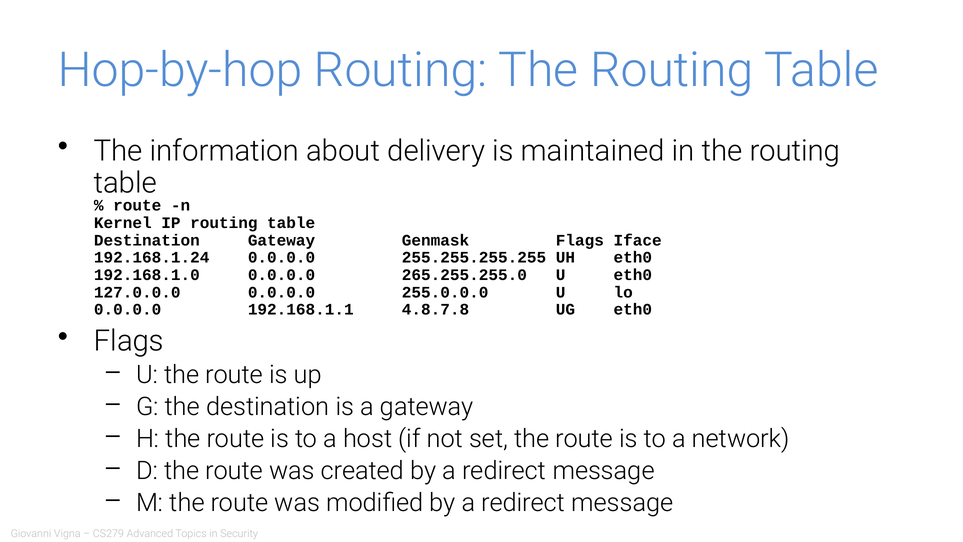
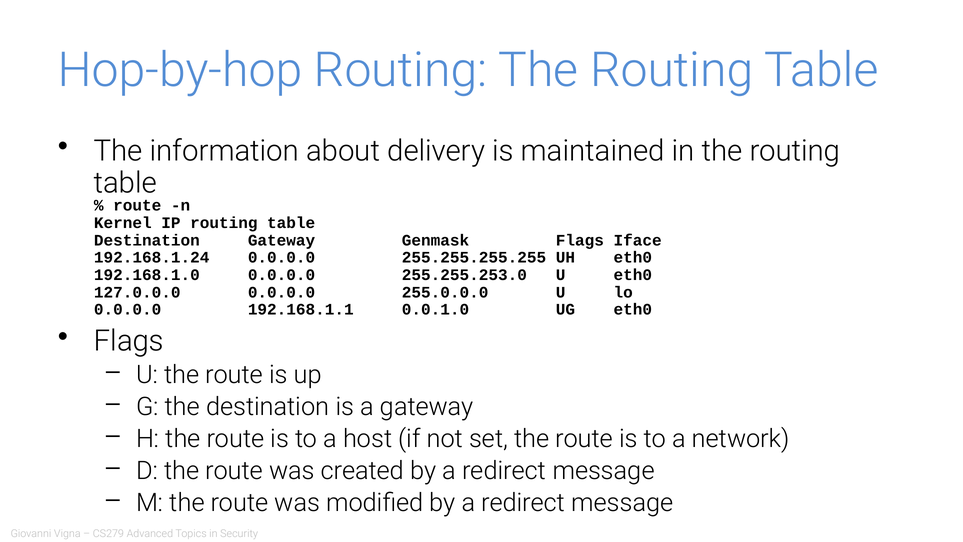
265.255.255.0: 265.255.255.0 -> 255.255.253.0 (464, 275)
4.8.7.8: 4.8.7.8 -> 0.0.1.0 (436, 309)
